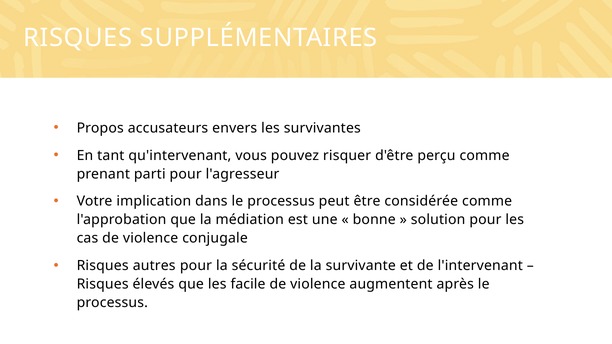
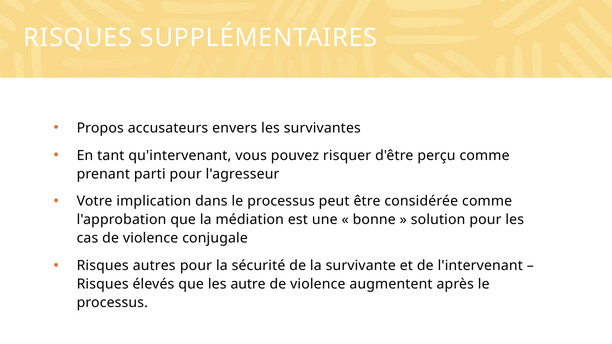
facile: facile -> autre (248, 284)
